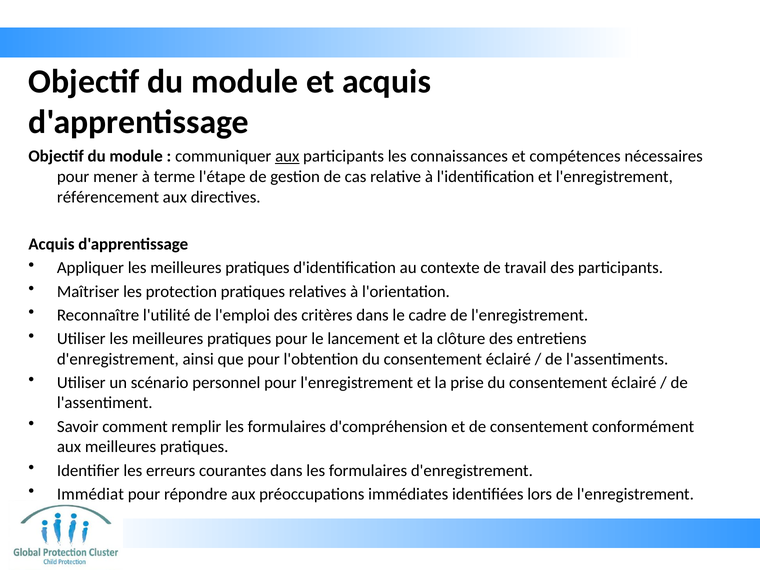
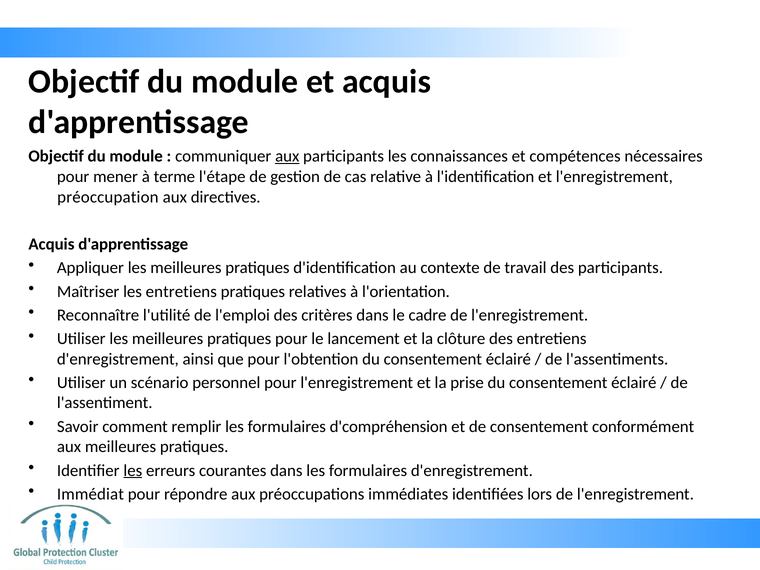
référencement: référencement -> préoccupation (108, 197)
les protection: protection -> entretiens (181, 291)
les underline: none -> present (133, 470)
